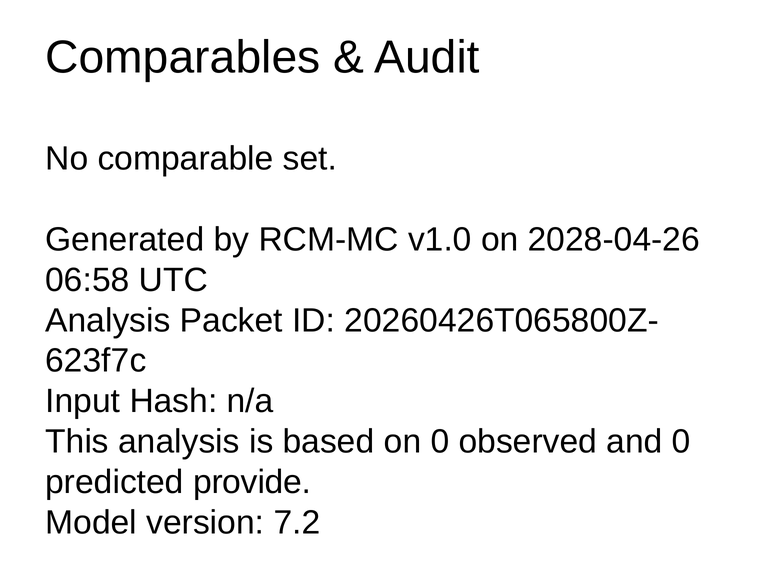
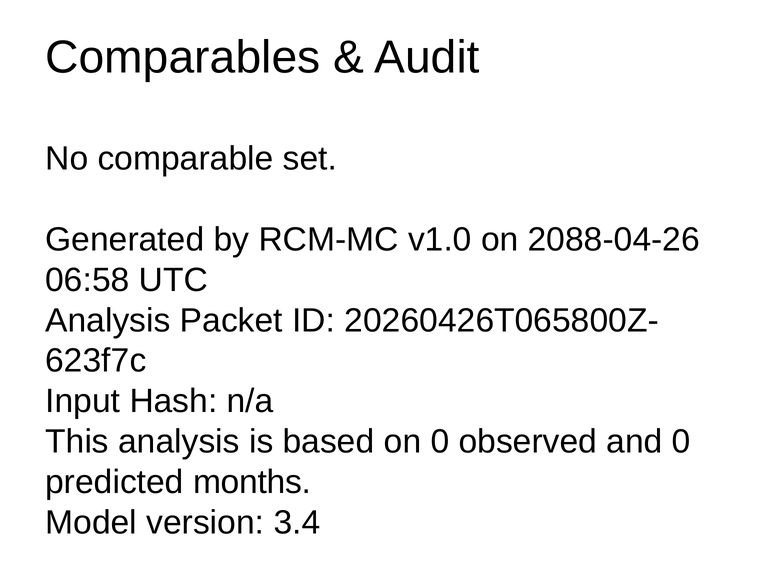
2028-04-26: 2028-04-26 -> 2088-04-26 (614, 240)
provide: provide -> months (252, 482)
7.2: 7.2 -> 3.4 (297, 522)
